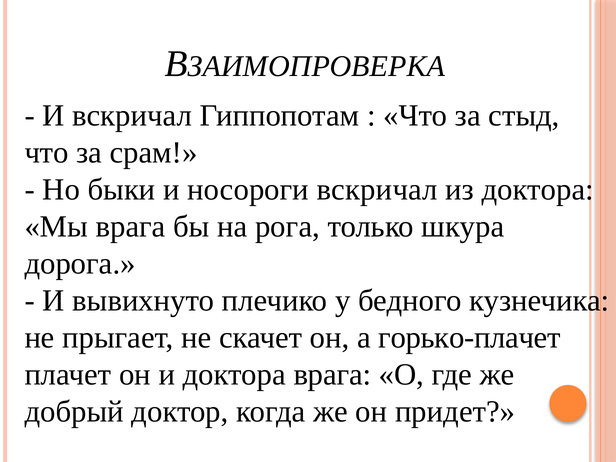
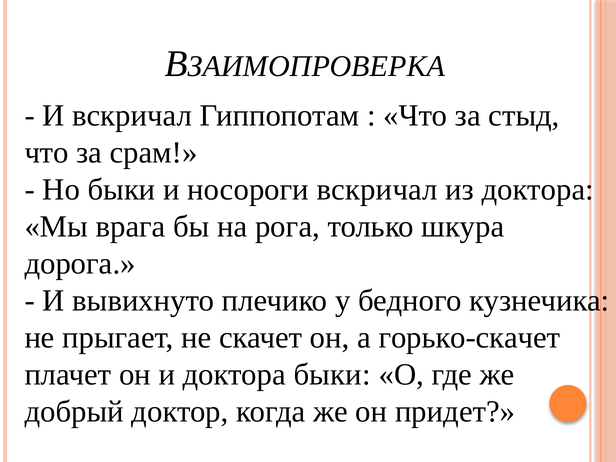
горько-плачет: горько-плачет -> горько-скачет (469, 337)
доктора врага: врага -> быки (332, 374)
